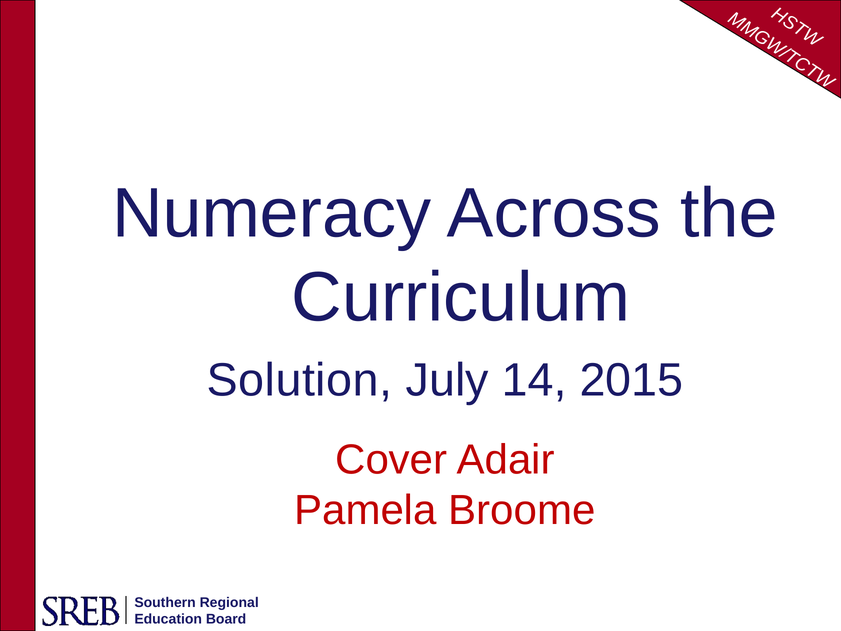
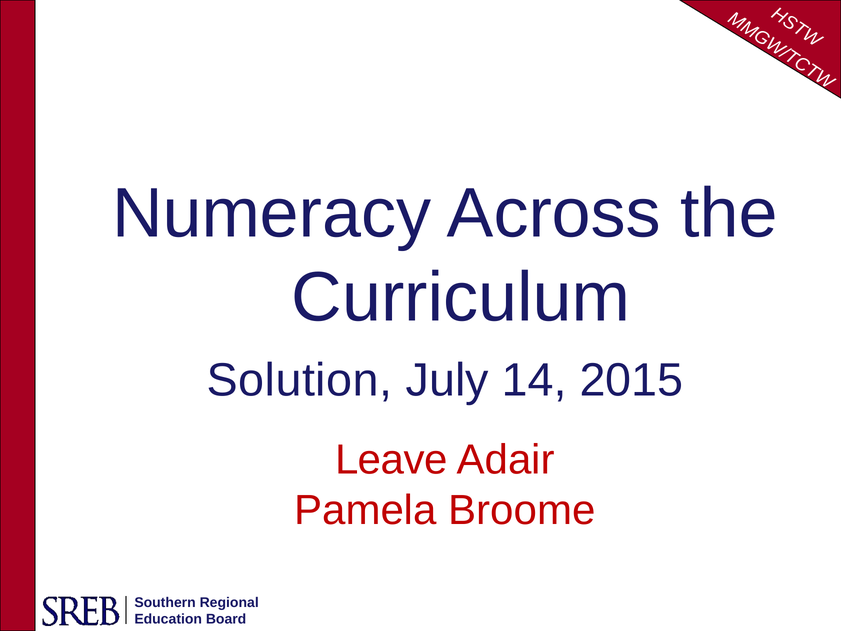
Cover: Cover -> Leave (391, 460)
